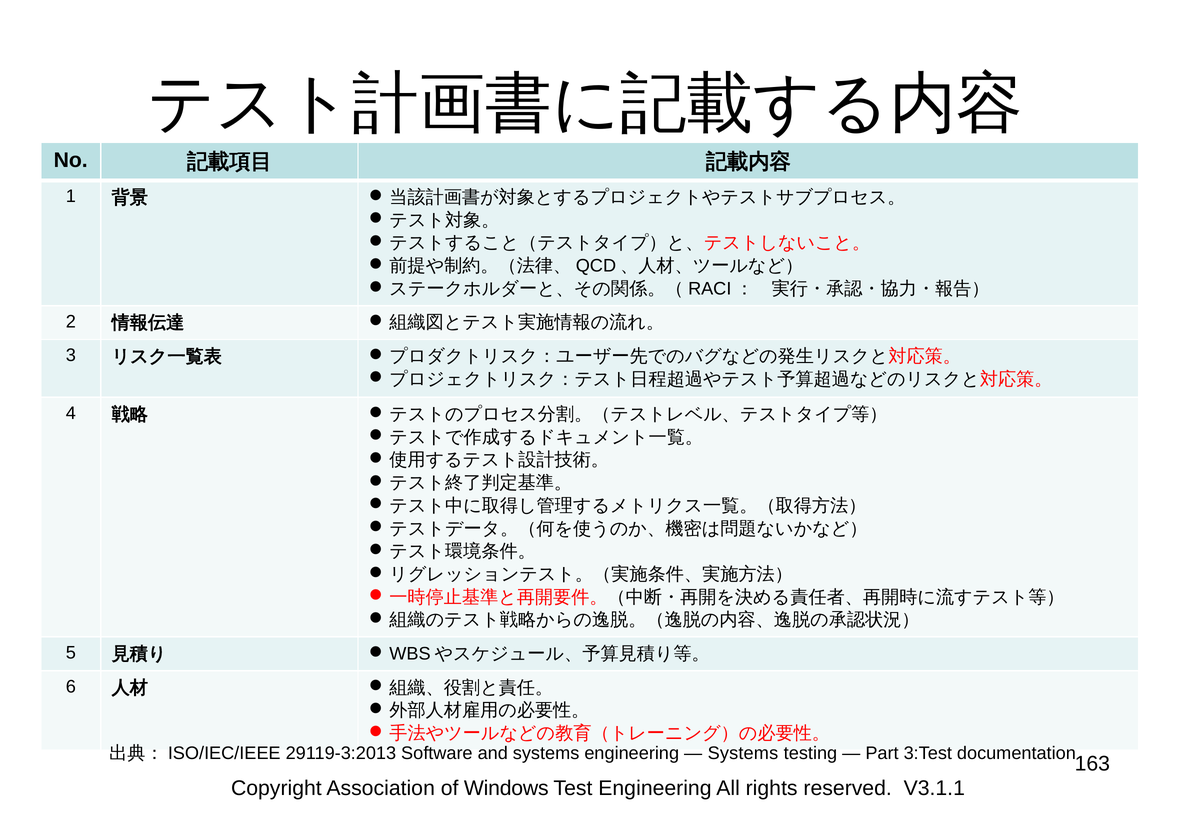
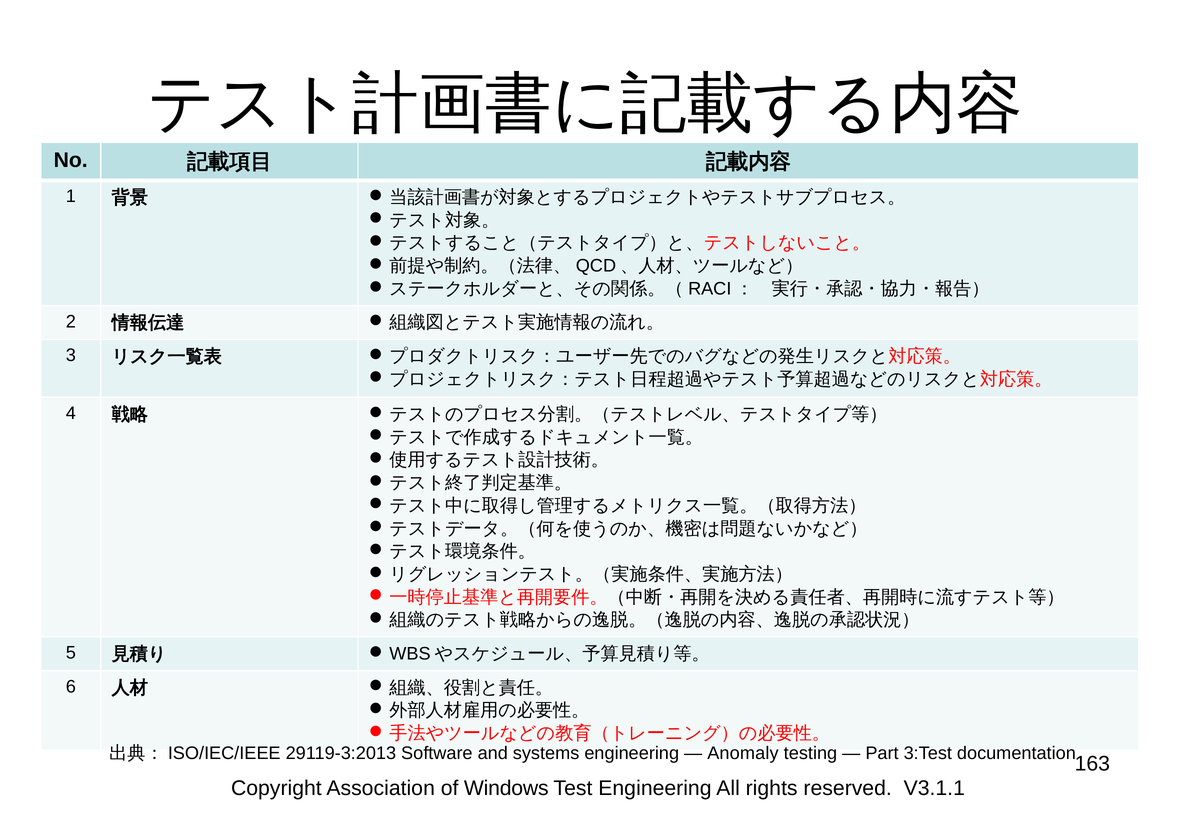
Systems: Systems -> Anomaly (743, 753)
